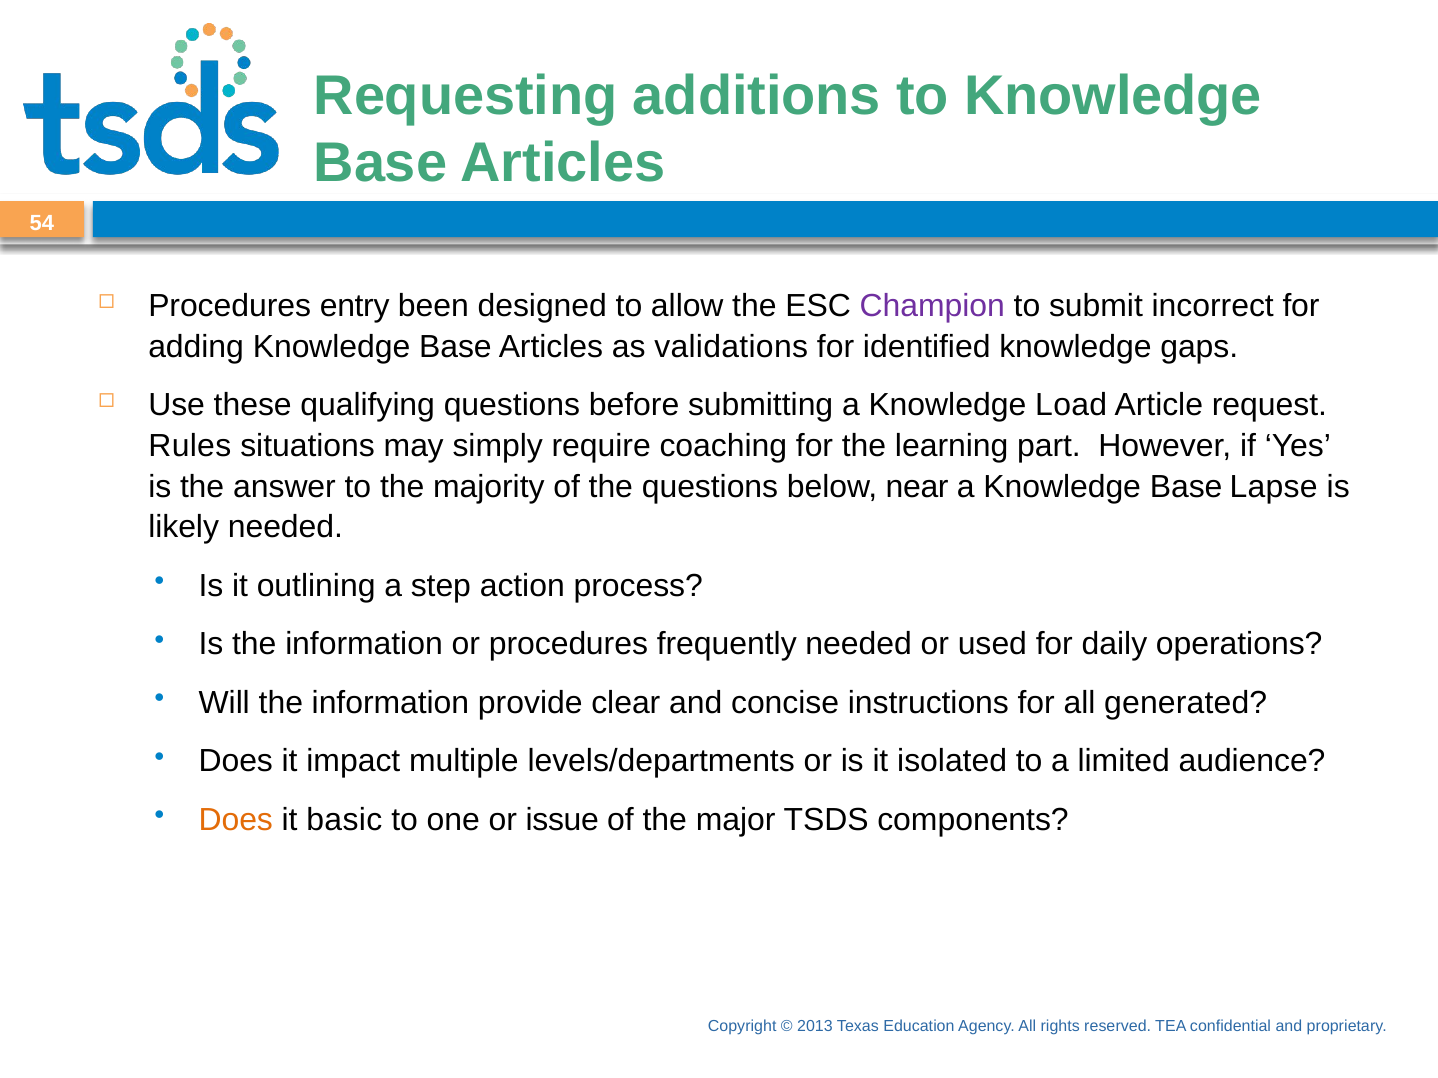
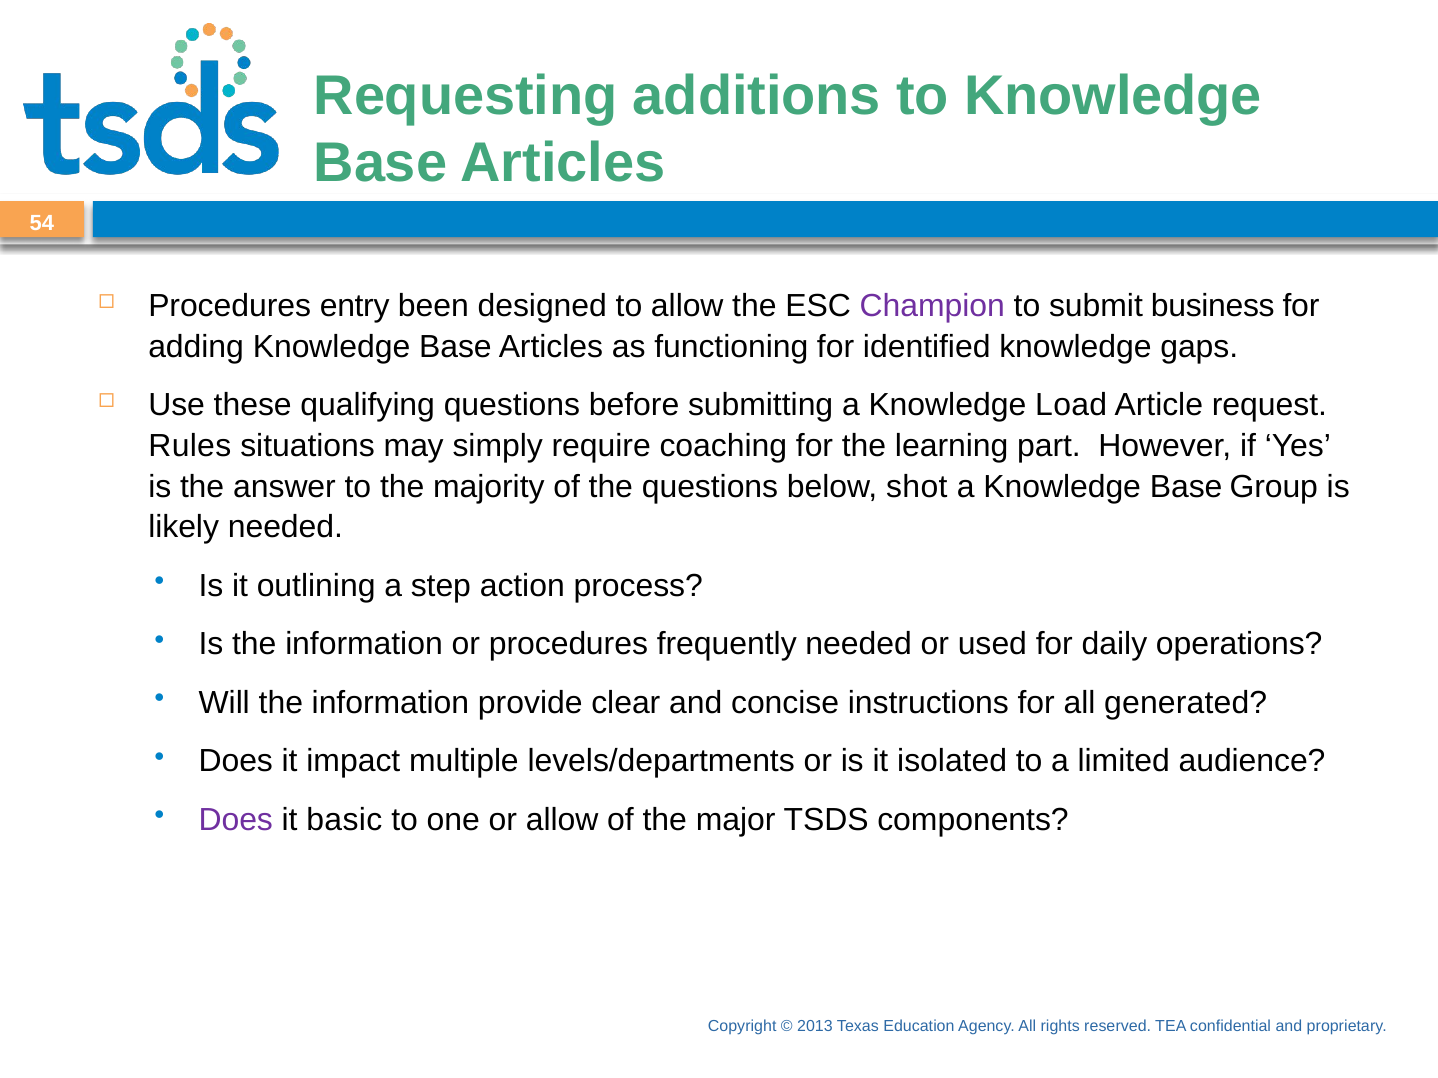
incorrect: incorrect -> business (1213, 306)
validations: validations -> functioning (731, 347)
near: near -> shot (917, 487)
Lapse: Lapse -> Group (1274, 487)
Does colour: orange -> purple (236, 820)
or issue: issue -> allow (562, 820)
